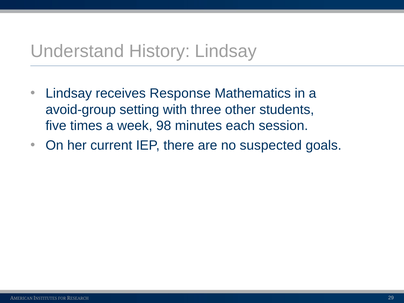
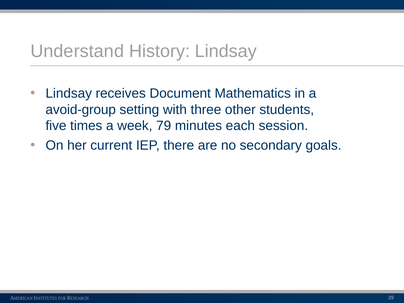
Response: Response -> Document (180, 94)
98: 98 -> 79 (164, 126)
suspected: suspected -> secondary (271, 145)
